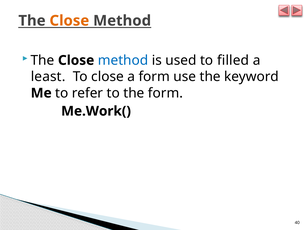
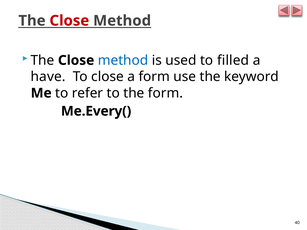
Close colour: orange -> red (69, 21)
least: least -> have (48, 77)
Me.Work(: Me.Work( -> Me.Every( (96, 111)
